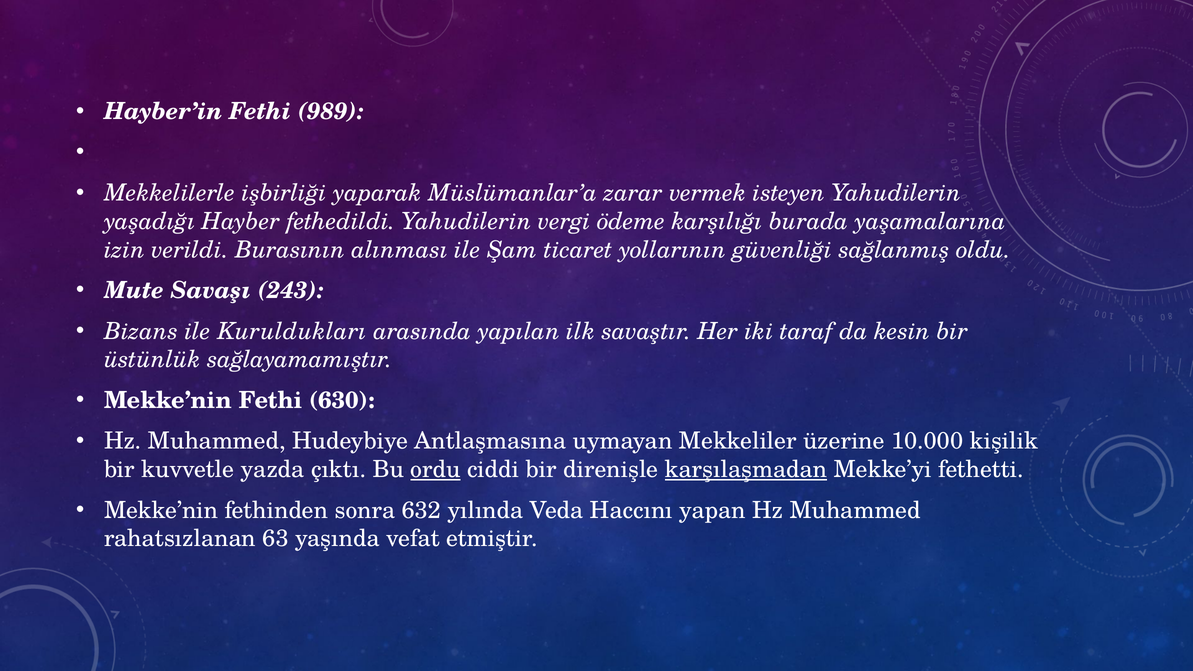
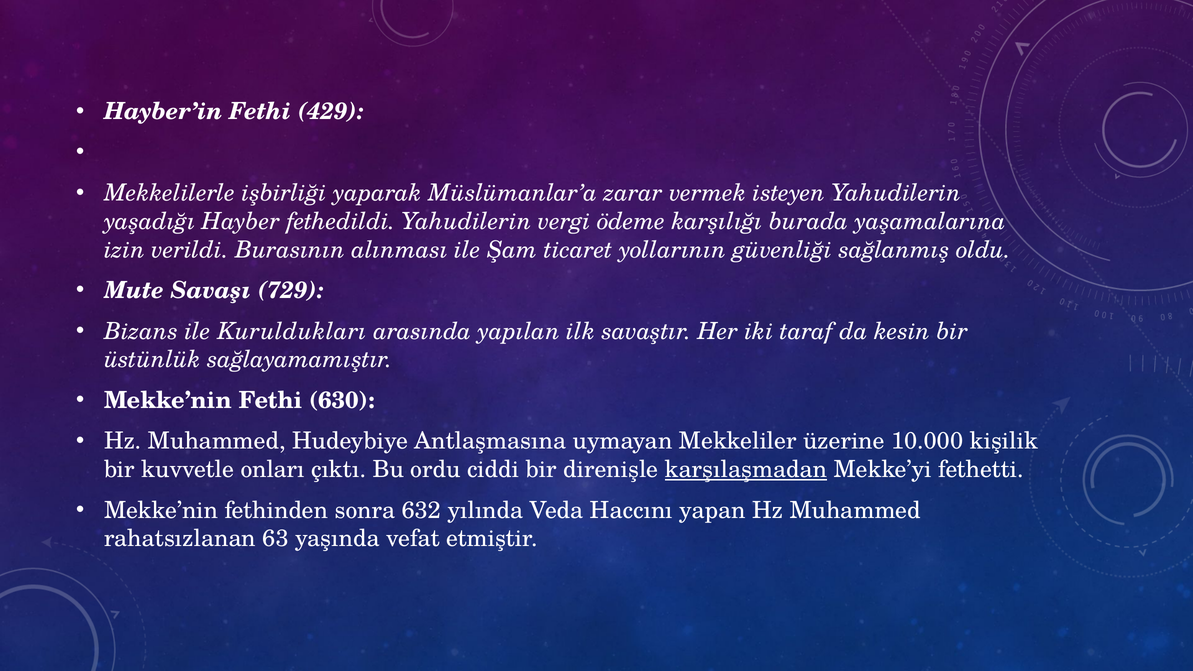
989: 989 -> 429 (331, 112)
243: 243 -> 729 (291, 291)
yazda: yazda -> onları (273, 470)
ordu underline: present -> none (436, 470)
